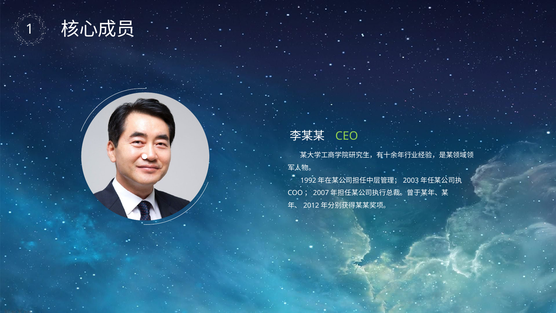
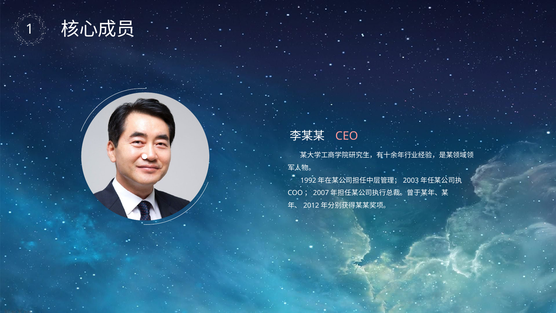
CEO colour: light green -> pink (347, 136)
